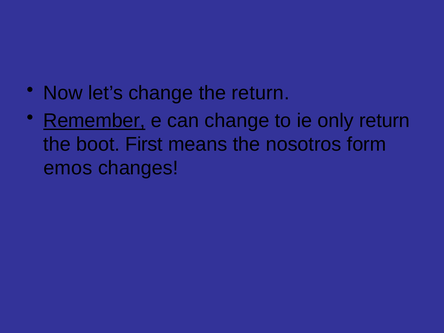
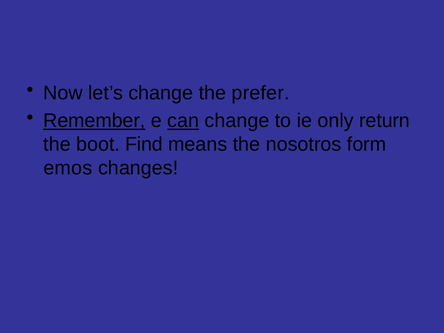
the return: return -> prefer (261, 93)
can underline: none -> present (183, 121)
First: First -> Find (144, 144)
